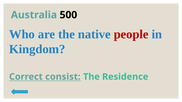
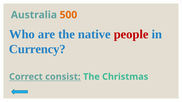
500 colour: black -> orange (68, 15)
Kingdom: Kingdom -> Currency (37, 49)
Residence: Residence -> Christmas (125, 77)
